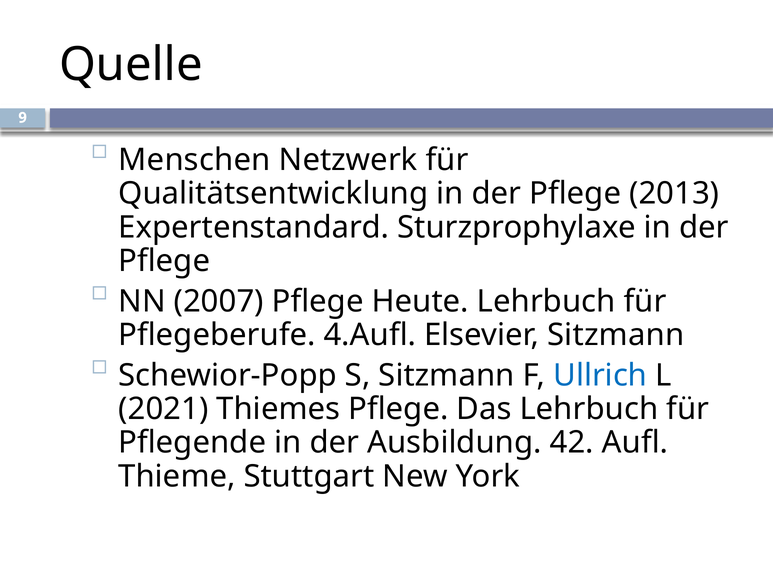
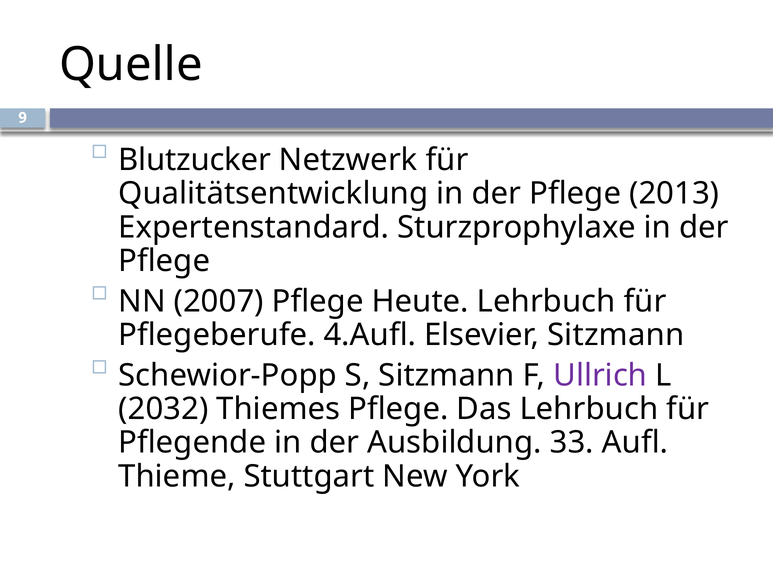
Menschen: Menschen -> Blutzucker (195, 160)
Ullrich colour: blue -> purple (600, 375)
2021: 2021 -> 2032 (163, 409)
42: 42 -> 33 (572, 442)
